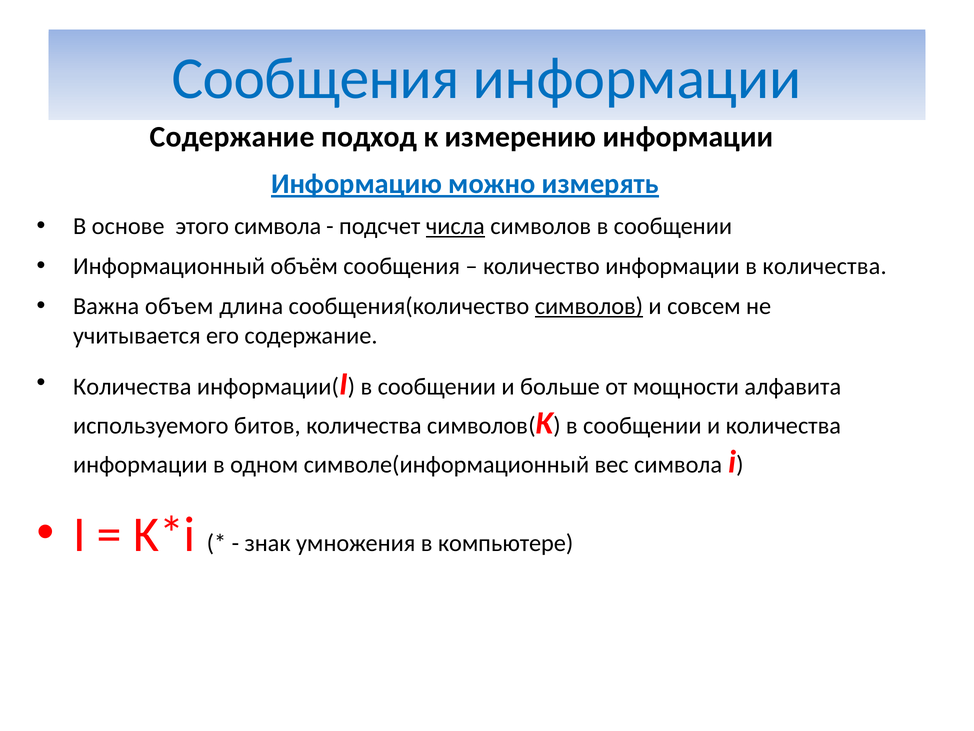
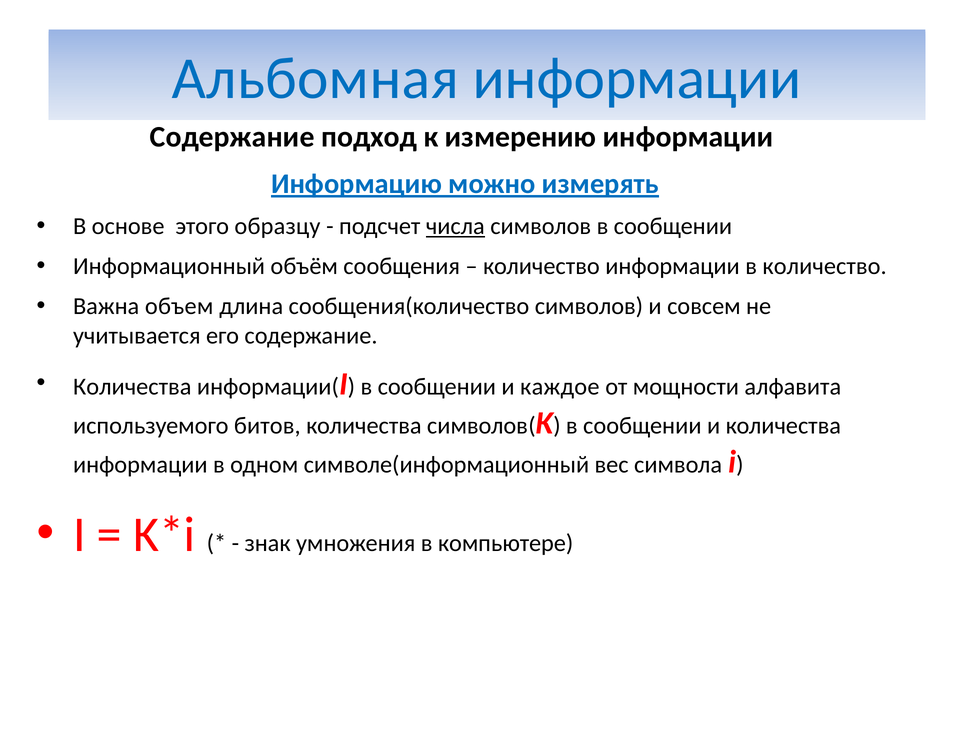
Сообщения: Сообщения -> Альбомная (315, 79)
этого символа: символа -> образцу (277, 226)
в количества: количества -> количество (825, 266)
символов underline: present -> none (589, 306)
больше: больше -> каждое (560, 387)
